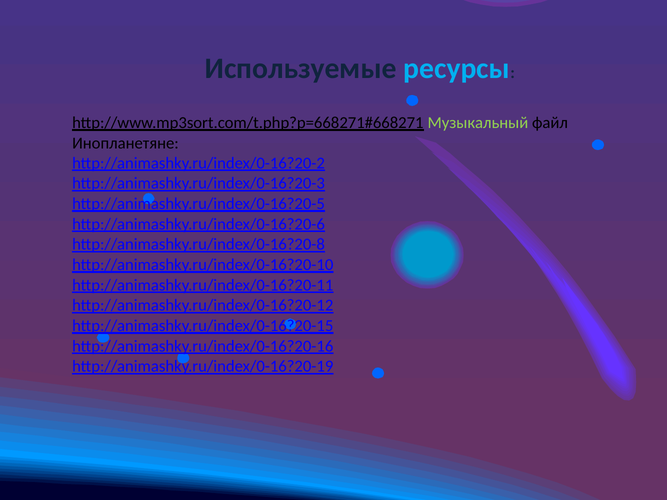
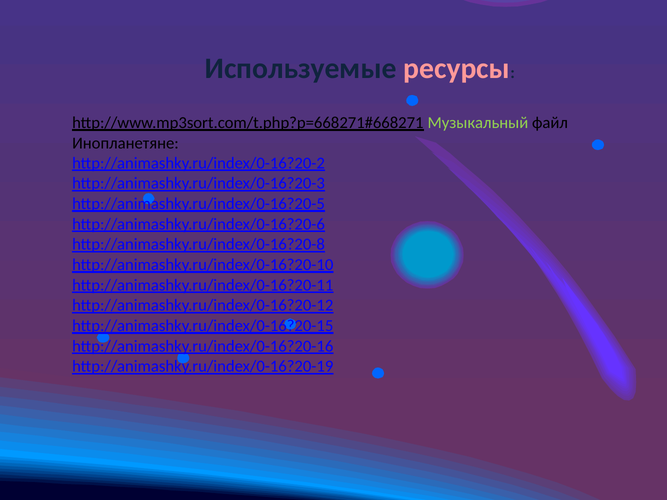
ресурсы colour: light blue -> pink (457, 68)
